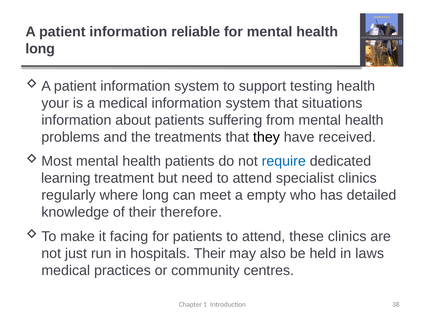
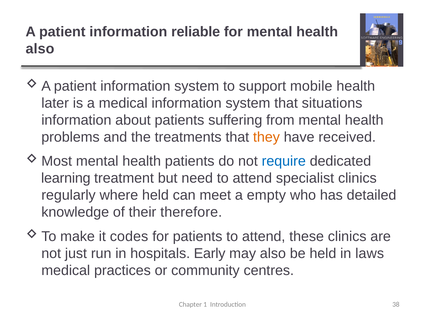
long: long -> also (40, 49)
testing: testing -> mobile (311, 86)
your: your -> later (55, 103)
they colour: black -> orange (266, 137)
where long: long -> held (155, 195)
facing: facing -> codes (129, 236)
hospitals Their: Their -> Early (210, 253)
